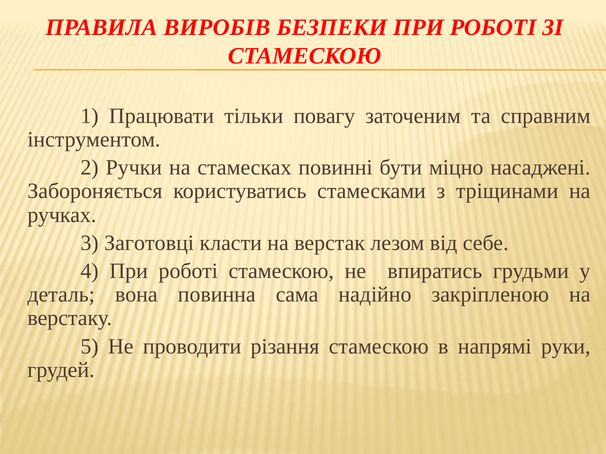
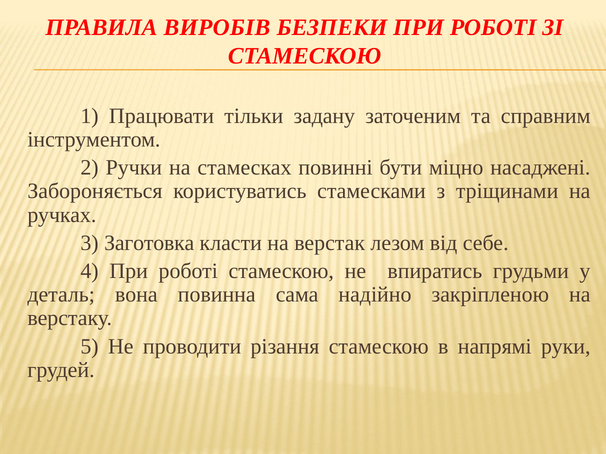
повагу: повагу -> задану (324, 116)
Заготовці: Заготовці -> Заготовка (149, 243)
